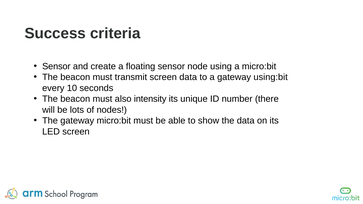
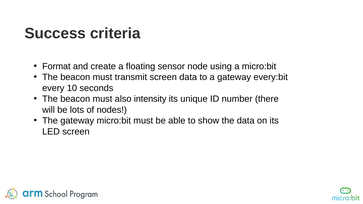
Sensor: Sensor -> Format (56, 66)
using:bit: using:bit -> every:bit (271, 77)
